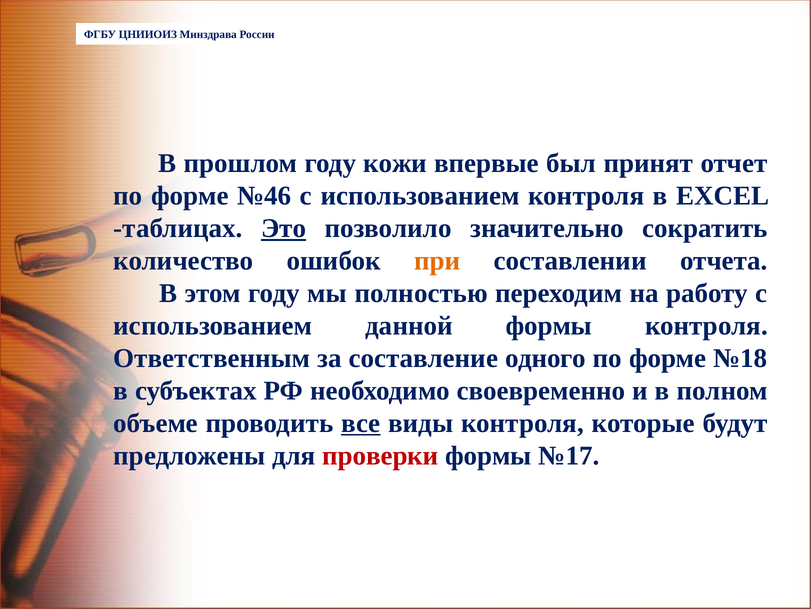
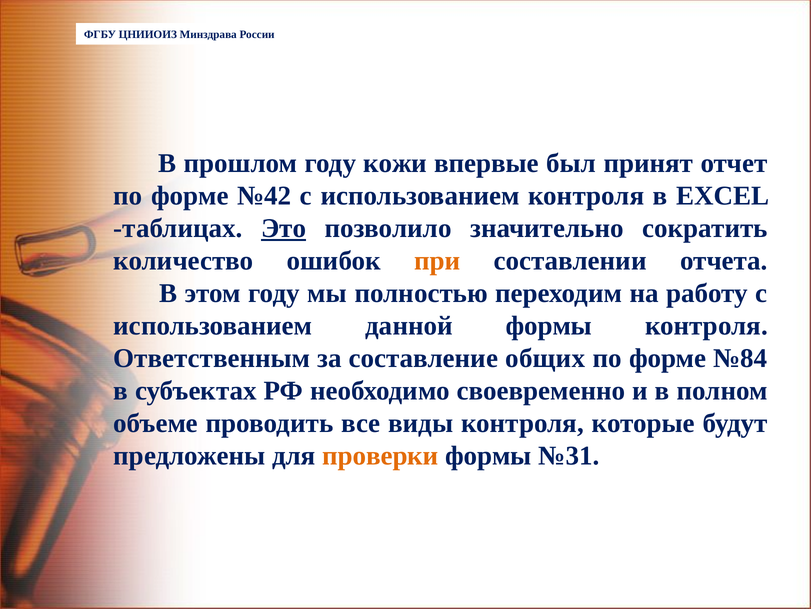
№46: №46 -> №42 (264, 196)
одного: одного -> общих (545, 358)
№18: №18 -> №84 (740, 358)
все underline: present -> none (361, 423)
проверки colour: red -> orange (380, 455)
№17: №17 -> №31 (569, 455)
